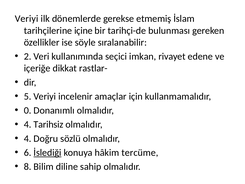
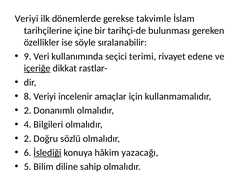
etmemiş: etmemiş -> takvimle (154, 19)
2: 2 -> 9 (28, 56)
imkan: imkan -> terimi (143, 56)
içeriğe underline: none -> present (37, 68)
5: 5 -> 8 (28, 96)
0: 0 -> 2 (28, 110)
Tarihsiz: Tarihsiz -> Bilgileri (48, 124)
4: 4 -> 2 (28, 138)
tercüme: tercüme -> yazacağı (140, 152)
8: 8 -> 5 (28, 166)
